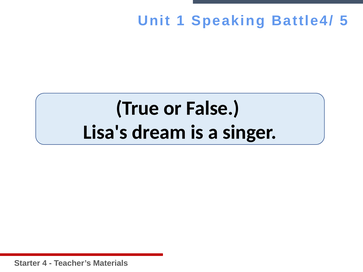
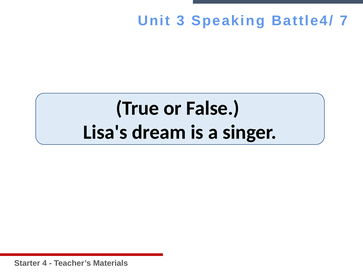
1: 1 -> 3 (181, 21)
5: 5 -> 7 (344, 21)
